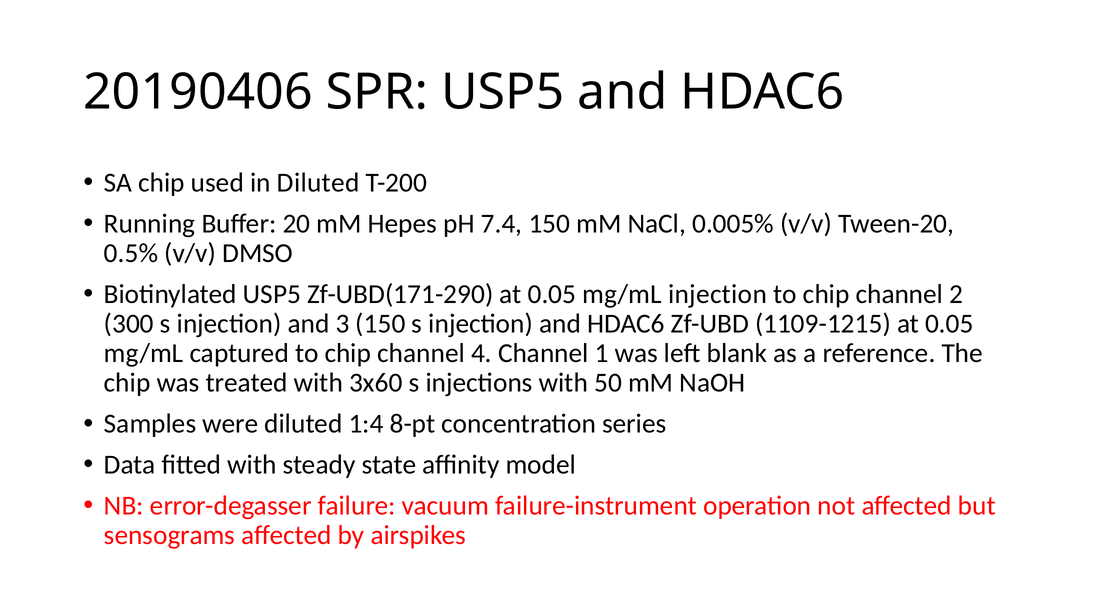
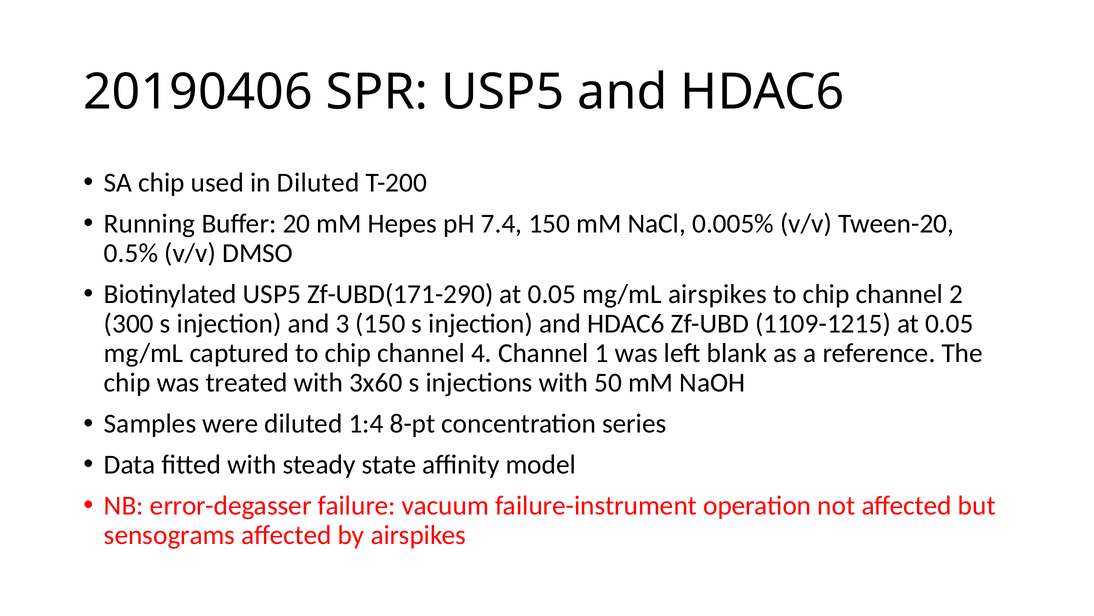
mg/mL injection: injection -> airspikes (718, 294)
